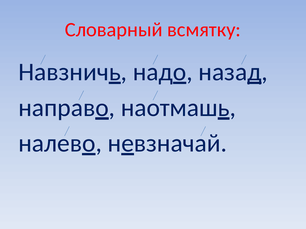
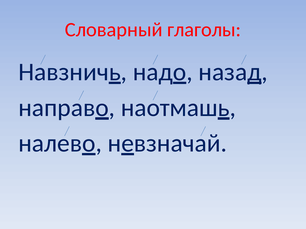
всмятку: всмятку -> глаголы (204, 30)
